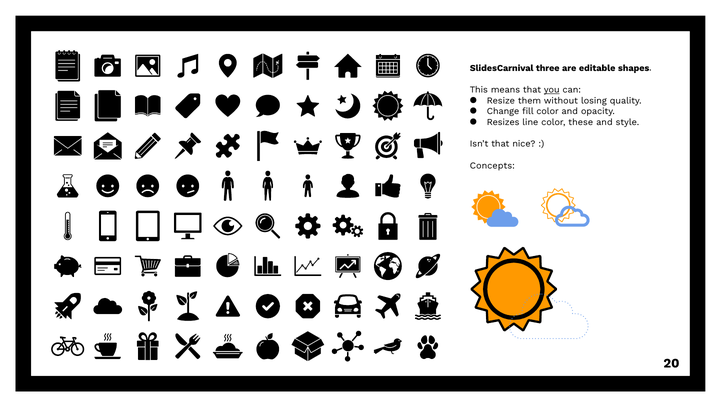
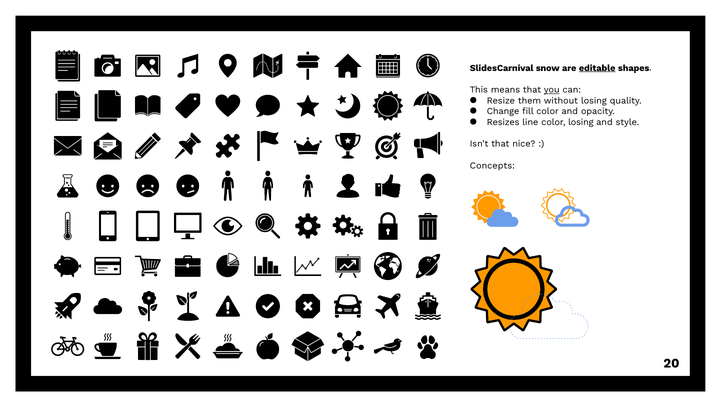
three: three -> snow (548, 68)
editable underline: none -> present (597, 68)
color these: these -> losing (581, 122)
